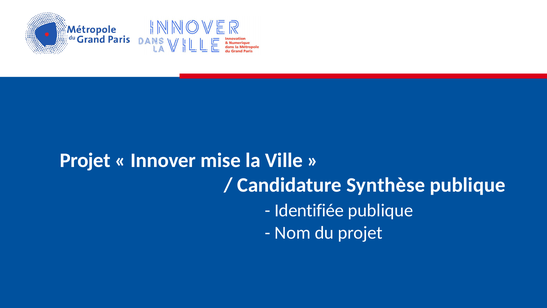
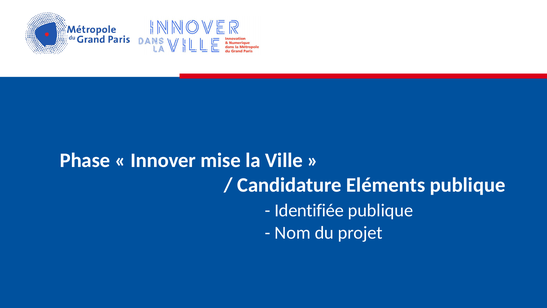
Projet: Projet -> Phase (85, 160)
Synthèse: Synthèse -> Eléments (386, 185)
